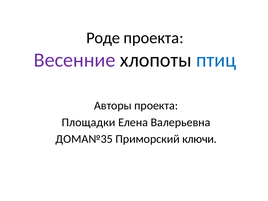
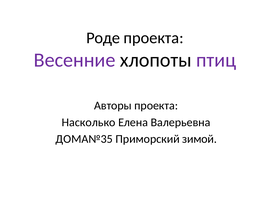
птиц colour: blue -> purple (216, 60)
Площадки: Площадки -> Насколько (89, 122)
ключи: ключи -> зимой (199, 139)
